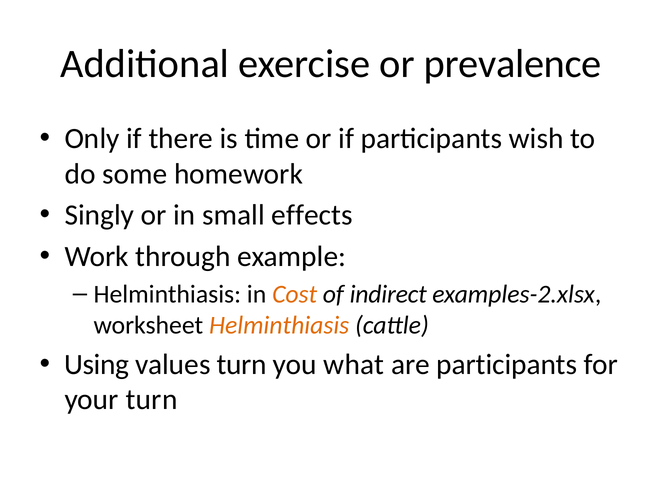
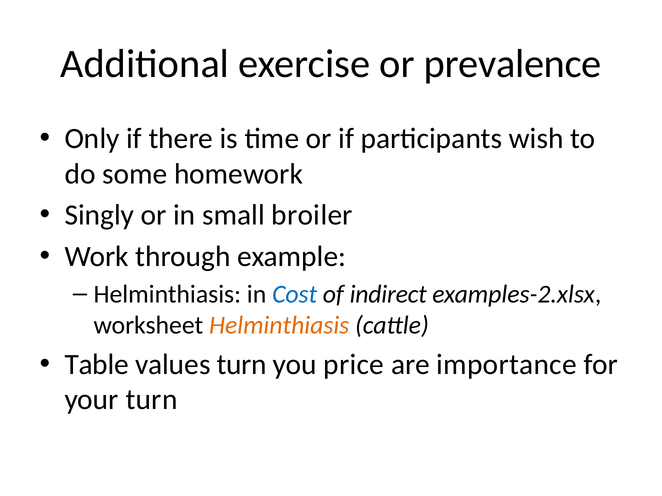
effects: effects -> broiler (312, 215)
Cost colour: orange -> blue (295, 295)
Using: Using -> Table (97, 365)
what: what -> price (354, 365)
are participants: participants -> importance (507, 365)
